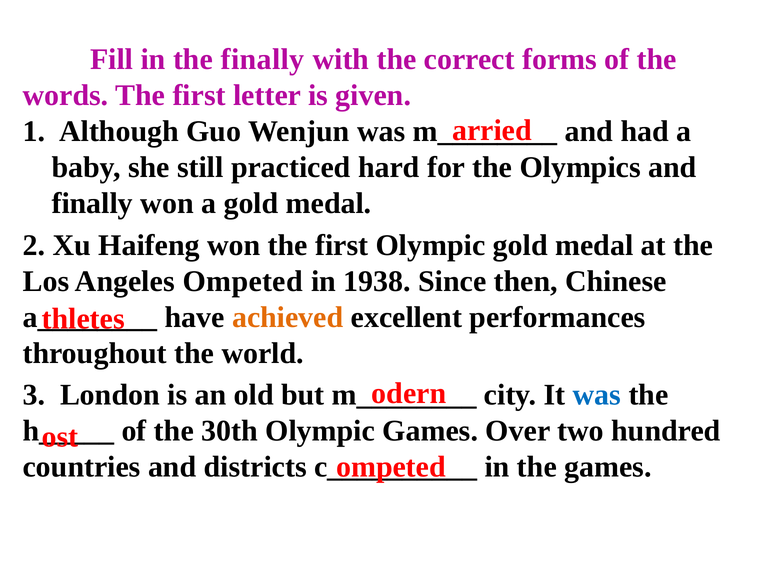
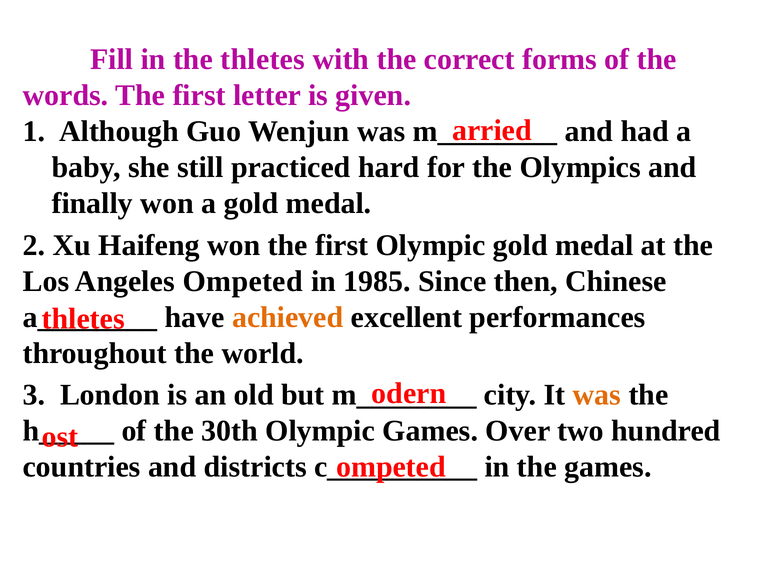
the finally: finally -> thletes (263, 59)
1938: 1938 -> 1985 (377, 281)
was colour: blue -> orange (597, 395)
